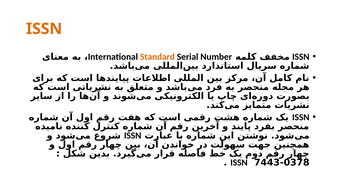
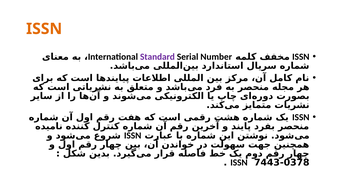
Standard colour: orange -> purple (157, 57)
